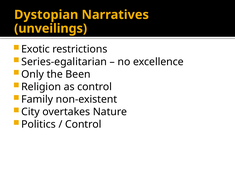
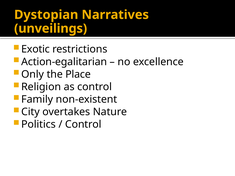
Series-egalitarian: Series-egalitarian -> Action-egalitarian (64, 62)
Been: Been -> Place (78, 74)
